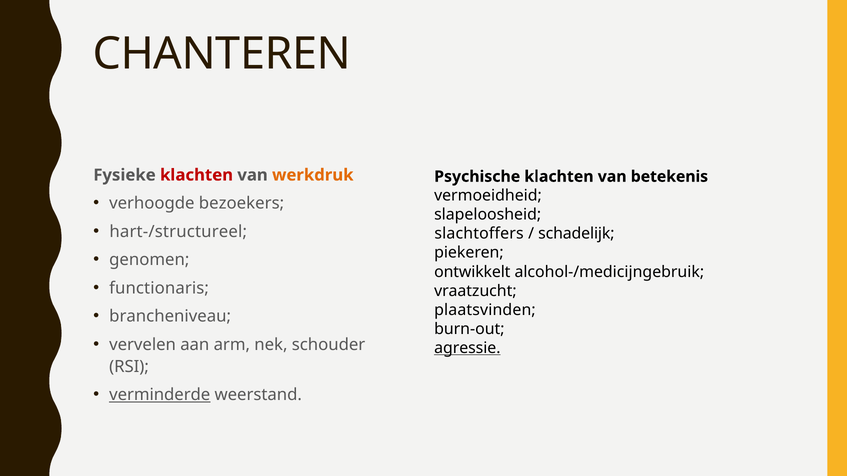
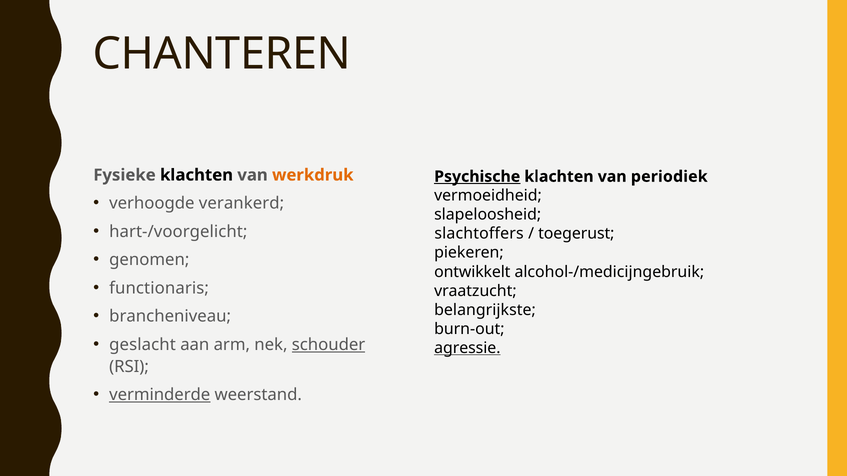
klachten colour: red -> black (197, 175)
Psychische underline: none -> present (477, 177)
betekenis: betekenis -> periodiek (669, 177)
bezoekers: bezoekers -> verankerd (241, 204)
hart-/structureel: hart-/structureel -> hart-/voorgelicht (178, 232)
schadelijk: schadelijk -> toegerust (576, 234)
plaatsvinden: plaatsvinden -> belangrijkste (485, 310)
vervelen: vervelen -> geslacht (143, 345)
schouder underline: none -> present (329, 345)
